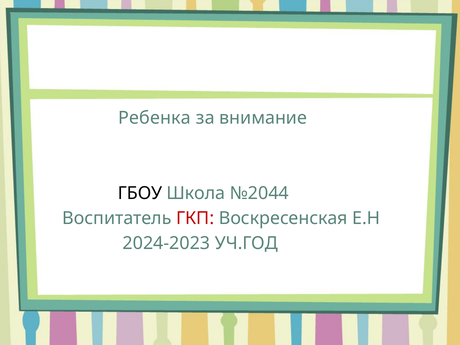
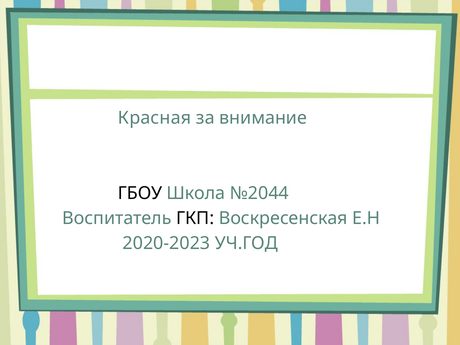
Ребенка: Ребенка -> Красная (155, 118)
ГКП colour: red -> black (195, 218)
2024-2023: 2024-2023 -> 2020-2023 (166, 243)
